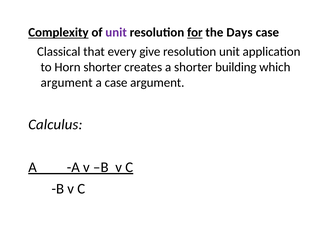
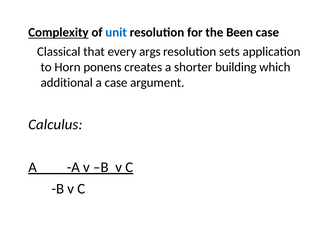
unit colour: purple -> blue (116, 32)
for underline: present -> none (195, 32)
Days: Days -> Been (240, 32)
give: give -> args (150, 52)
resolution unit: unit -> sets (229, 52)
Horn shorter: shorter -> ponens (102, 67)
argument: argument -> additional (67, 83)
